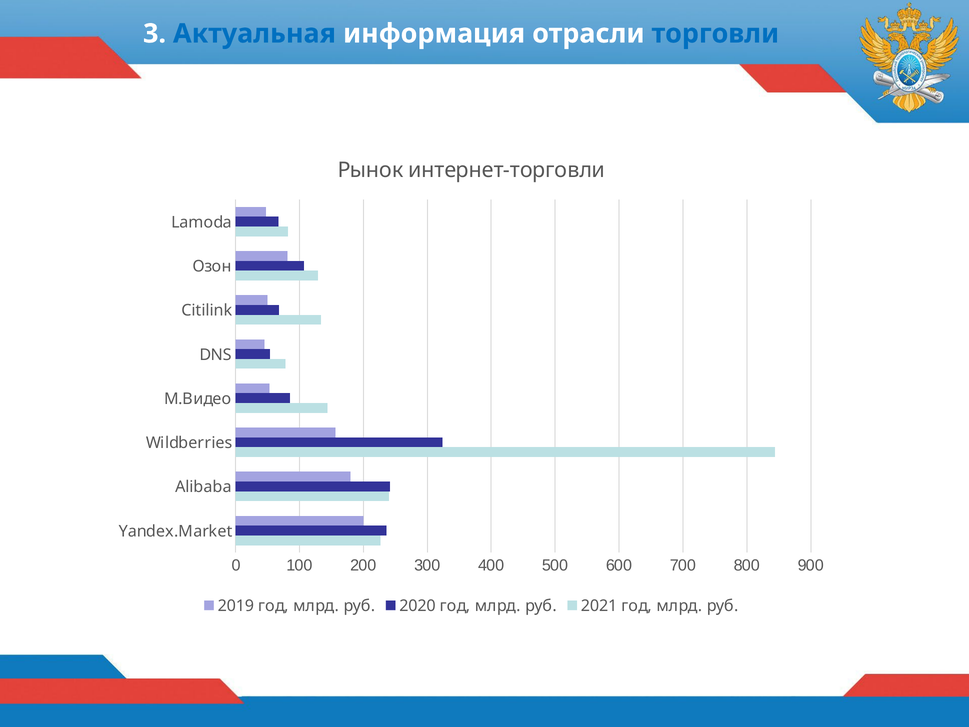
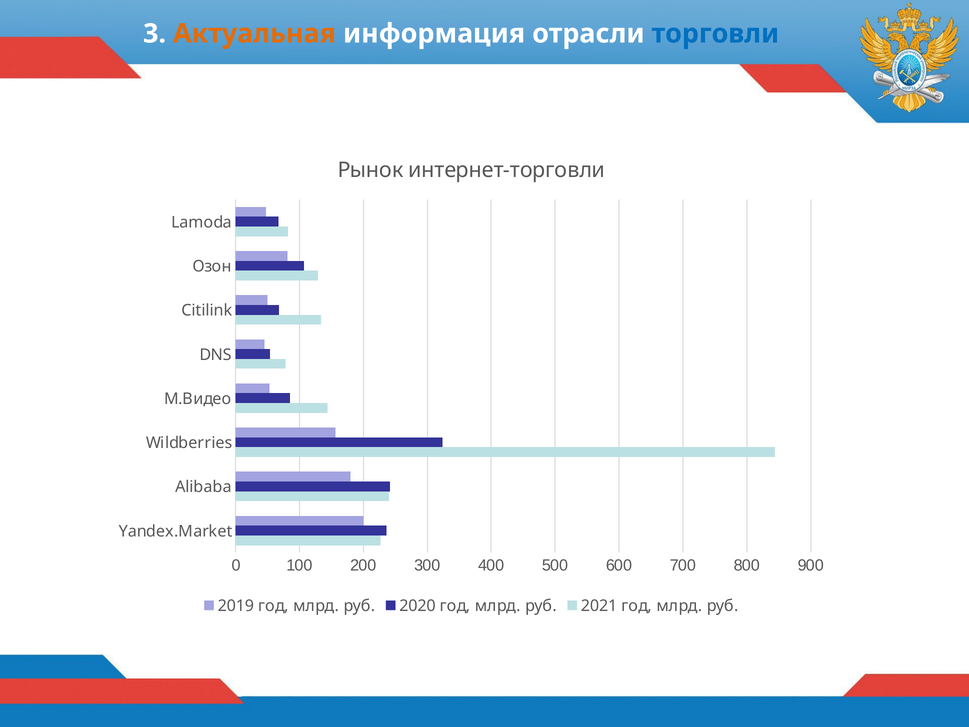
Актуальная colour: blue -> orange (254, 34)
